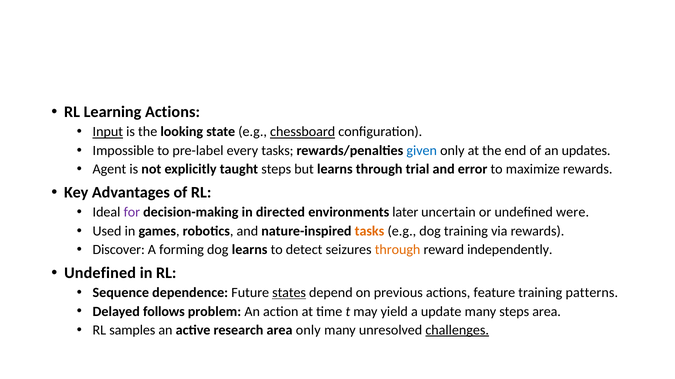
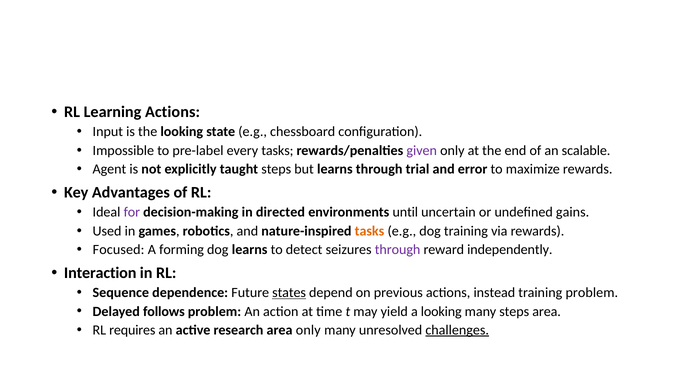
Input underline: present -> none (108, 132)
chessboard underline: present -> none (303, 132)
given colour: blue -> purple (422, 151)
updates: updates -> scalable (586, 151)
later: later -> until (405, 213)
were: were -> gains (573, 213)
Discover: Discover -> Focused (119, 250)
through colour: orange -> purple (398, 250)
Undefined: Undefined -> Interaction (100, 273)
feature: feature -> instead (494, 293)
training patterns: patterns -> problem (592, 293)
a update: update -> looking (441, 312)
samples: samples -> requires (132, 331)
